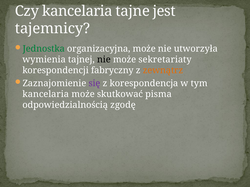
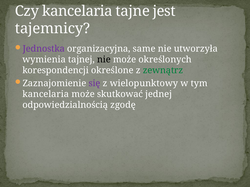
Jednostka colour: green -> purple (44, 49)
organizacyjna może: może -> same (144, 49)
sekretariaty: sekretariaty -> określonych (165, 60)
fabryczny: fabryczny -> określone (112, 71)
zewnątrz colour: orange -> green (163, 71)
korespondencja: korespondencja -> wielopunktowy (144, 84)
pisma: pisma -> jednej (159, 94)
